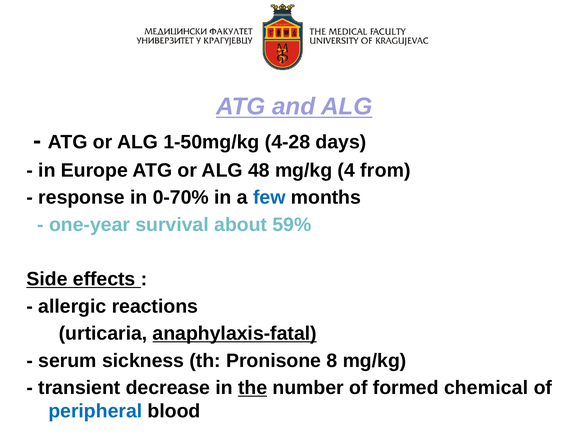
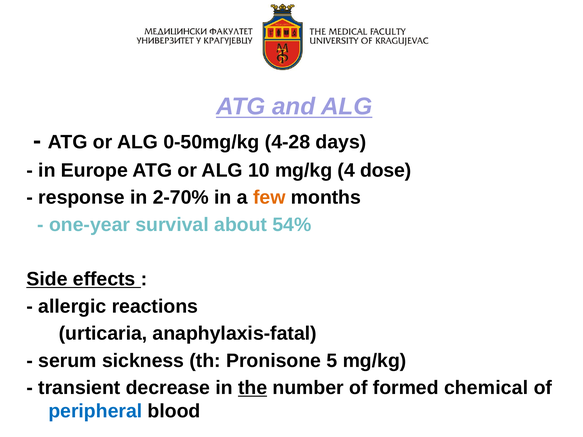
1-50mg/kg: 1-50mg/kg -> 0-50mg/kg (211, 142)
48: 48 -> 10 (259, 170)
from: from -> dose (386, 170)
0-70%: 0-70% -> 2-70% (181, 198)
few colour: blue -> orange (269, 198)
59%: 59% -> 54% (292, 225)
anaphylaxis-fatal underline: present -> none (235, 334)
8: 8 -> 5 (332, 361)
